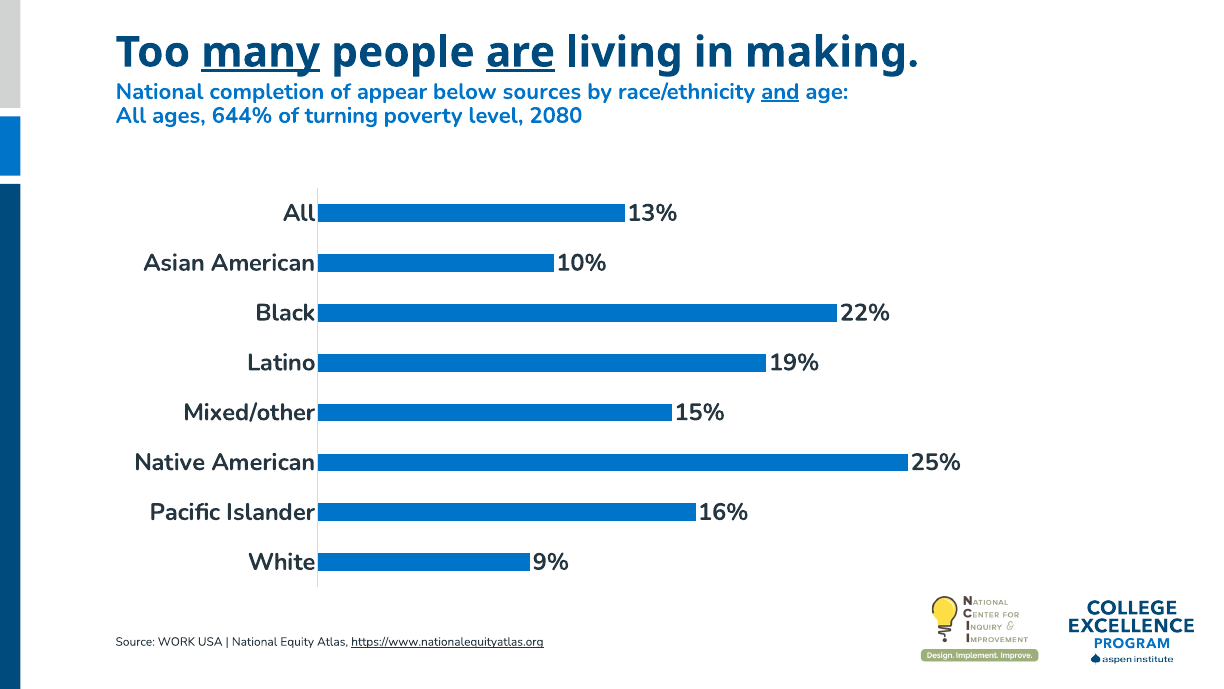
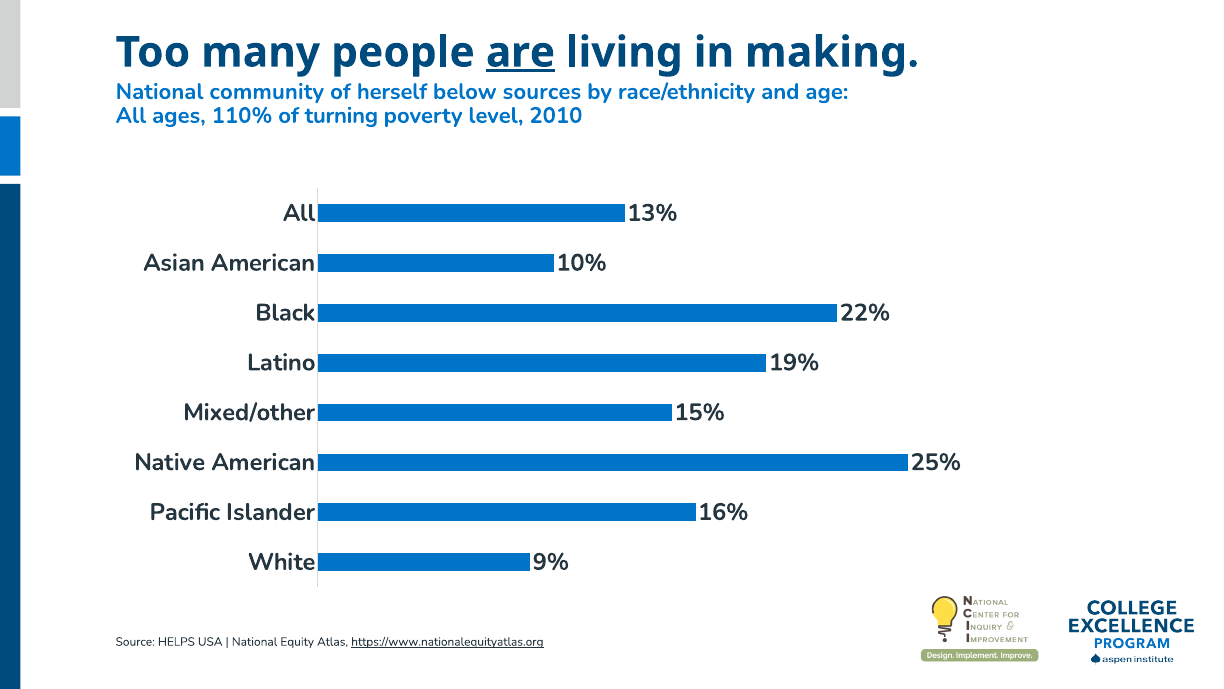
many underline: present -> none (261, 52)
completion: completion -> community (267, 92)
appear: appear -> herself (392, 92)
and underline: present -> none (780, 92)
644%: 644% -> 110% (242, 115)
2080: 2080 -> 2010 (556, 115)
WORK: WORK -> HELPS (176, 641)
